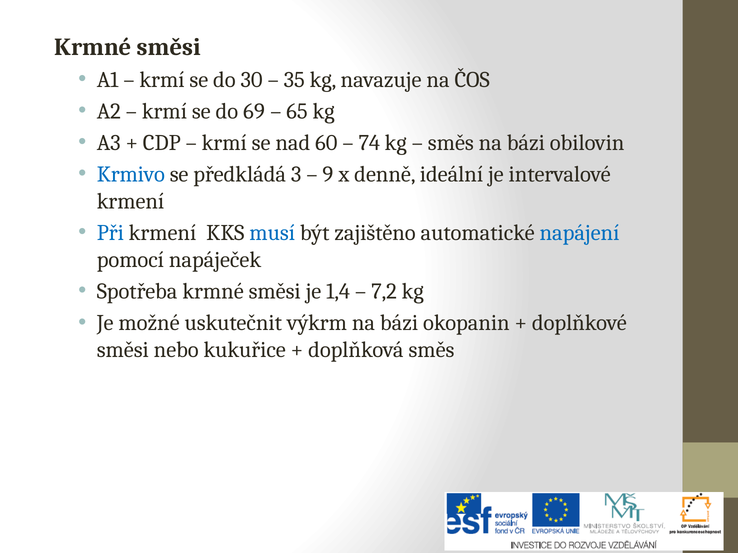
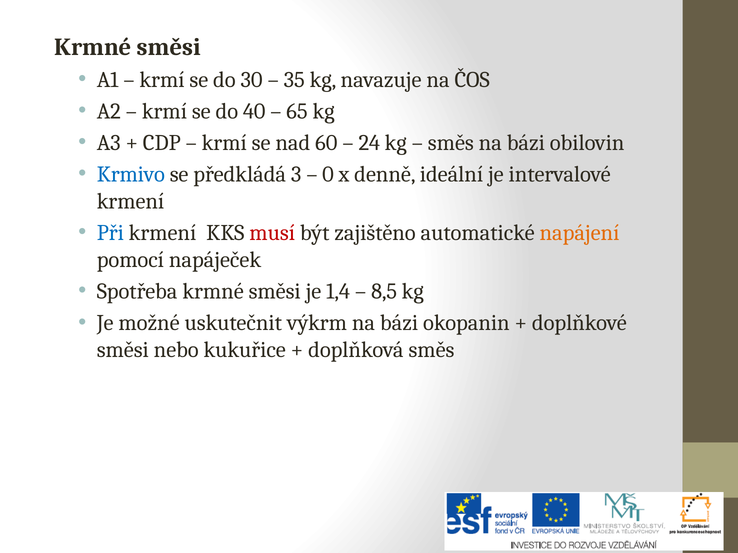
69: 69 -> 40 (254, 111)
74: 74 -> 24 (369, 143)
9: 9 -> 0 (328, 174)
musí colour: blue -> red (272, 233)
napájení colour: blue -> orange (579, 233)
7,2: 7,2 -> 8,5 (384, 292)
